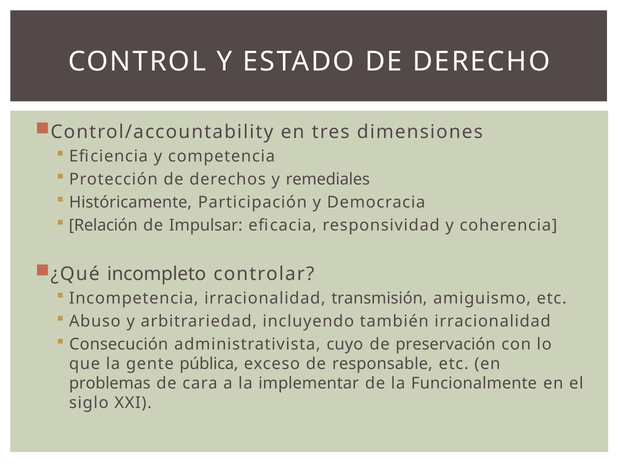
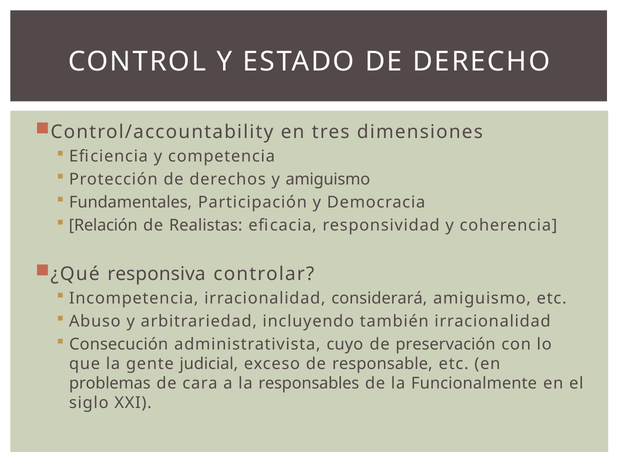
y remediales: remediales -> amiguismo (328, 180)
Históricamente: Históricamente -> Fundamentales (131, 203)
Impulsar: Impulsar -> Realistas (206, 226)
incompleto: incompleto -> responsiva (156, 274)
transmisión: transmisión -> considerará (379, 298)
pública: pública -> judicial (209, 364)
implementar: implementar -> responsables (309, 384)
